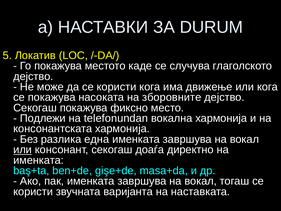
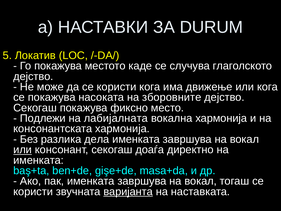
telefonundan: telefonundan -> лабијалната (116, 118)
една: една -> дела (97, 139)
варијанта underline: none -> present (128, 191)
